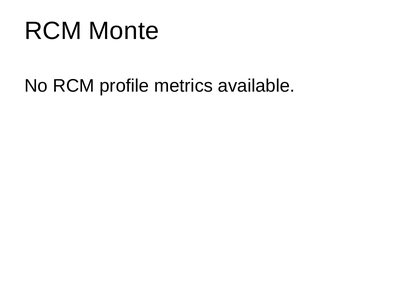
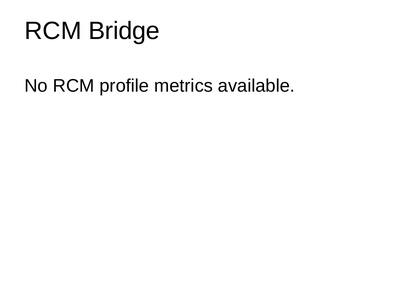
Monte: Monte -> Bridge (124, 31)
